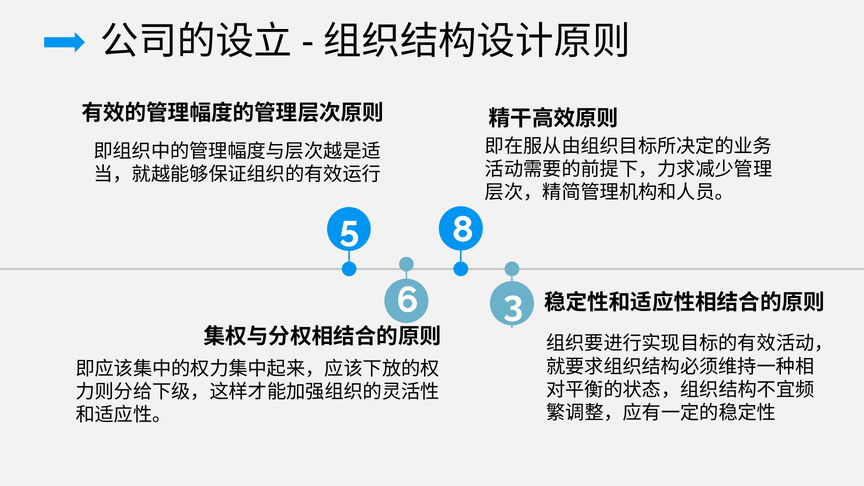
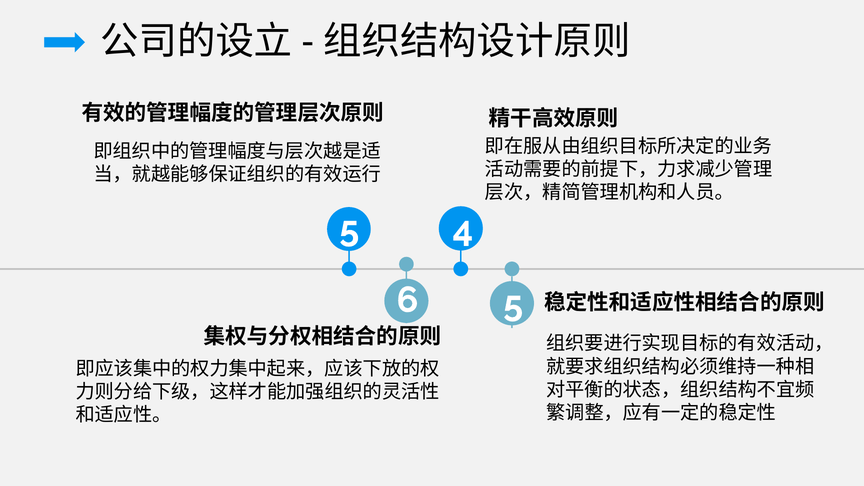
8: 8 -> 4 (463, 229)
6 3: 3 -> 5 (513, 304)
